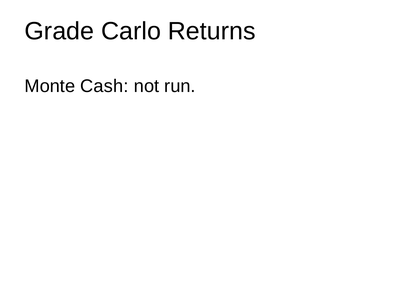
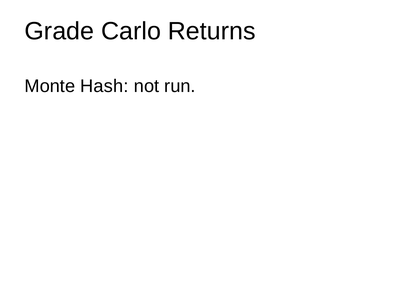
Cash: Cash -> Hash (104, 86)
